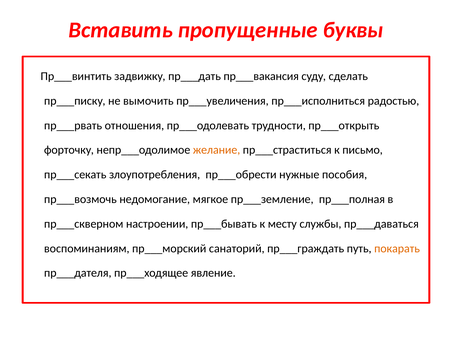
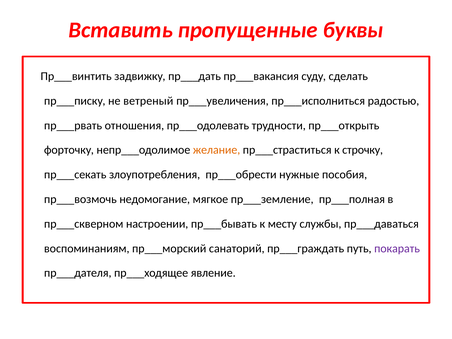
вымочить: вымочить -> ветреный (148, 101)
письмо: письмо -> строчку (363, 150)
покарать colour: orange -> purple (397, 248)
